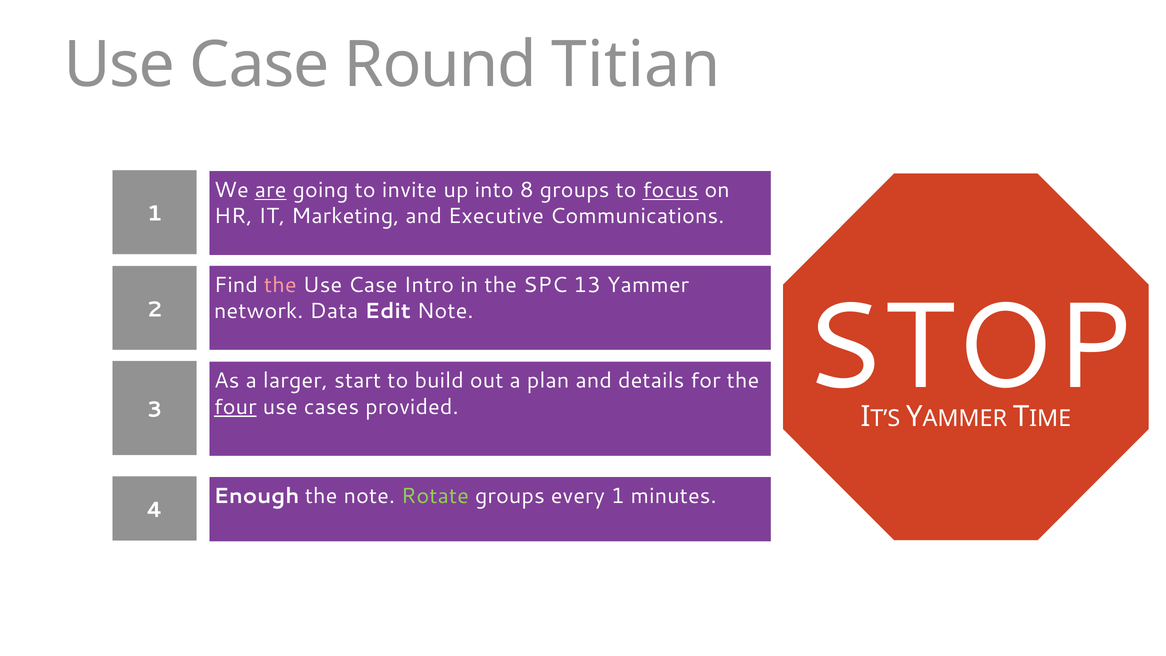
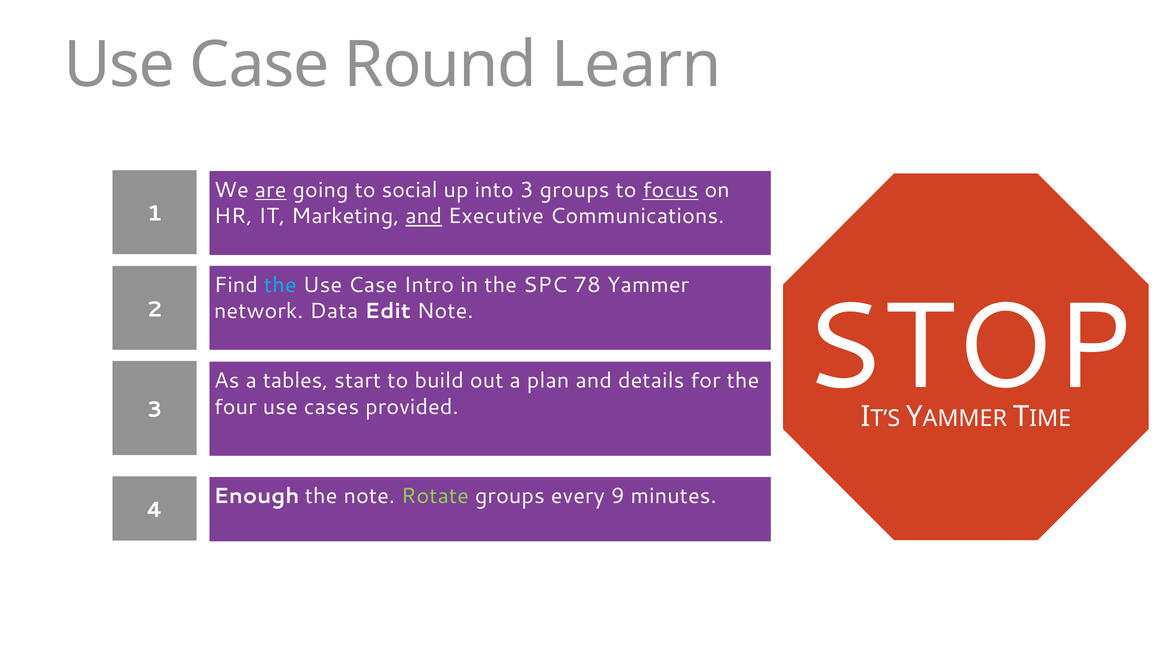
Titian: Titian -> Learn (636, 65)
invite: invite -> social (410, 190)
into 8: 8 -> 3 (527, 190)
and underline: none -> present (424, 216)
the colour: pink -> light blue (280, 285)
13: 13 -> 78 (587, 285)
larger: larger -> tables (296, 381)
four underline: present -> none (235, 407)
every 1: 1 -> 9 (618, 496)
